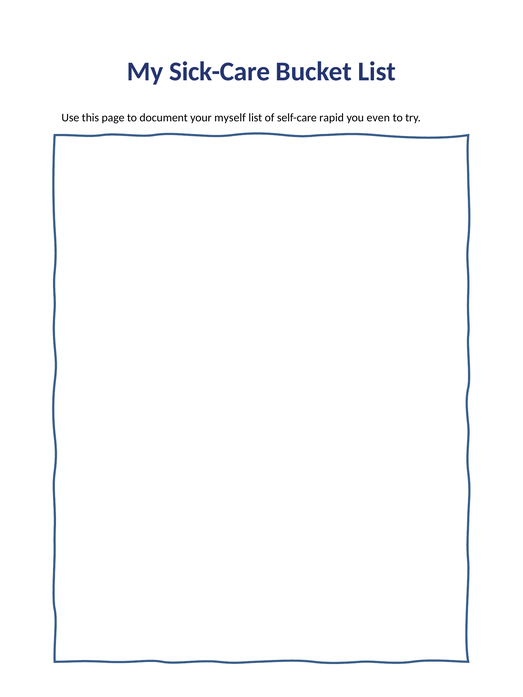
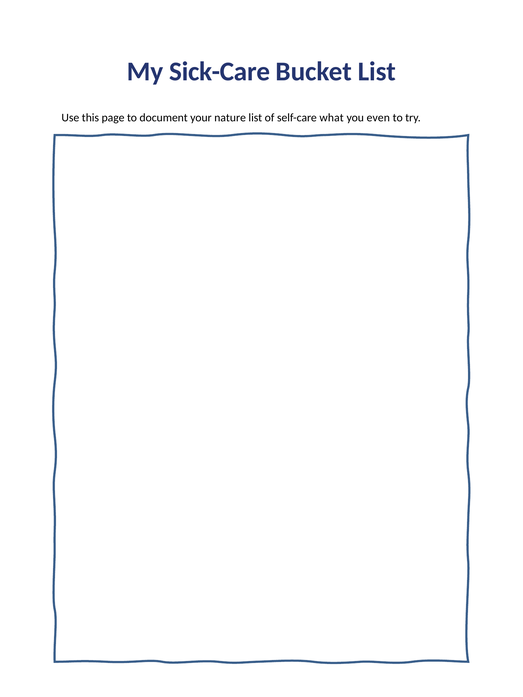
myself: myself -> nature (230, 118)
rapid: rapid -> what (332, 118)
